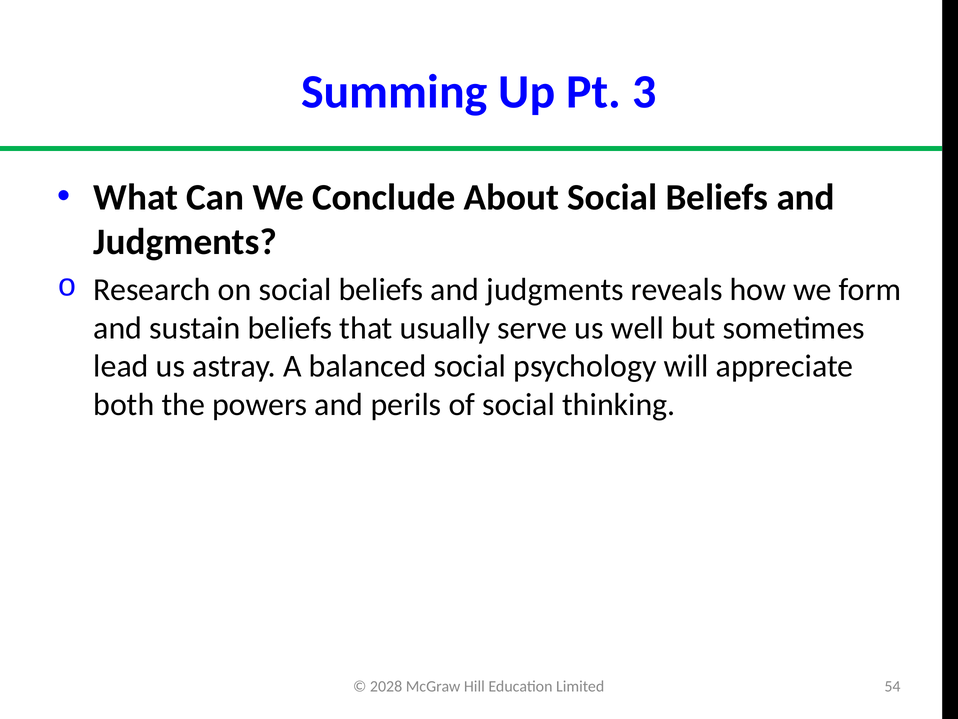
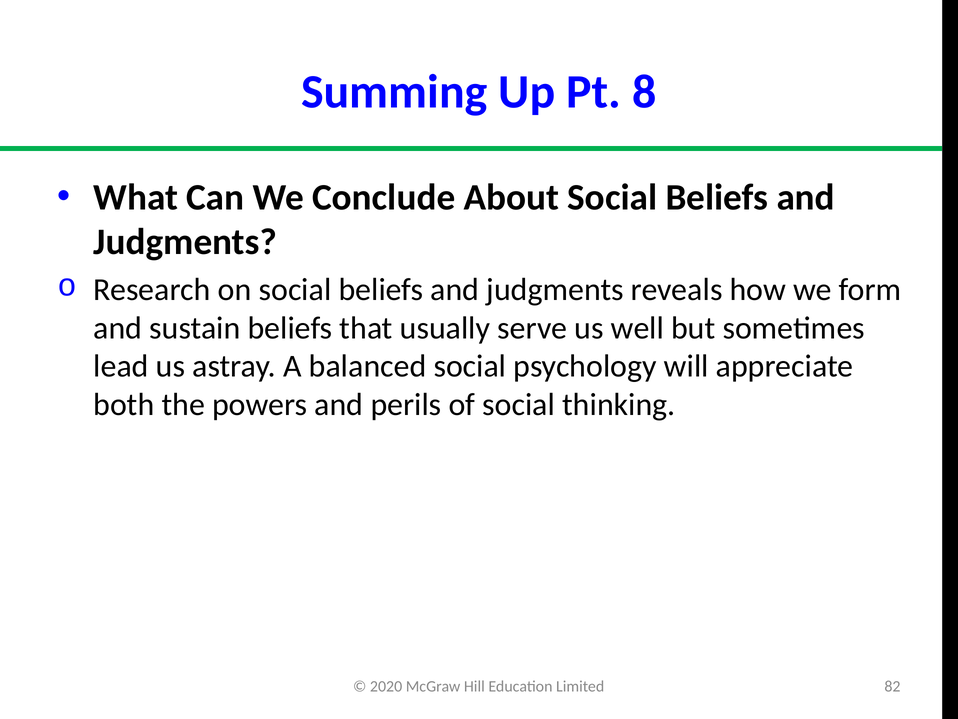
3: 3 -> 8 (644, 92)
2028: 2028 -> 2020 (386, 686)
54: 54 -> 82 (892, 686)
